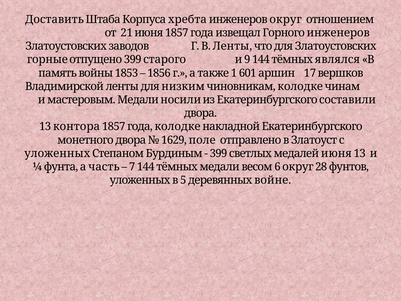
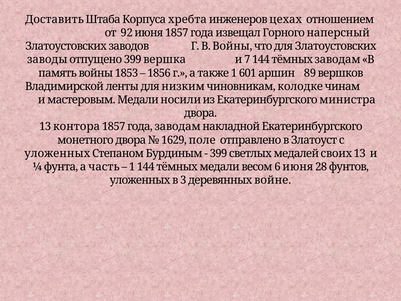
инженеров округ: округ -> цехах (286, 19)
21: 21 -> 92 (127, 33)
Горного инженеров: инженеров -> наперсный (338, 33)
В Ленты: Ленты -> Войны (232, 46)
горные: горные -> заводы (47, 60)
старого: старого -> вершка (165, 60)
9: 9 -> 7 (247, 60)
тёмных являлся: являлся -> заводам (338, 60)
17: 17 -> 89 (310, 73)
составили: составили -> министра (347, 100)
года колодке: колодке -> заводам (178, 127)
медалей июня: июня -> своих (336, 153)
7: 7 -> 1 (132, 167)
6 округ: округ -> июня (298, 167)
5: 5 -> 3 (183, 180)
